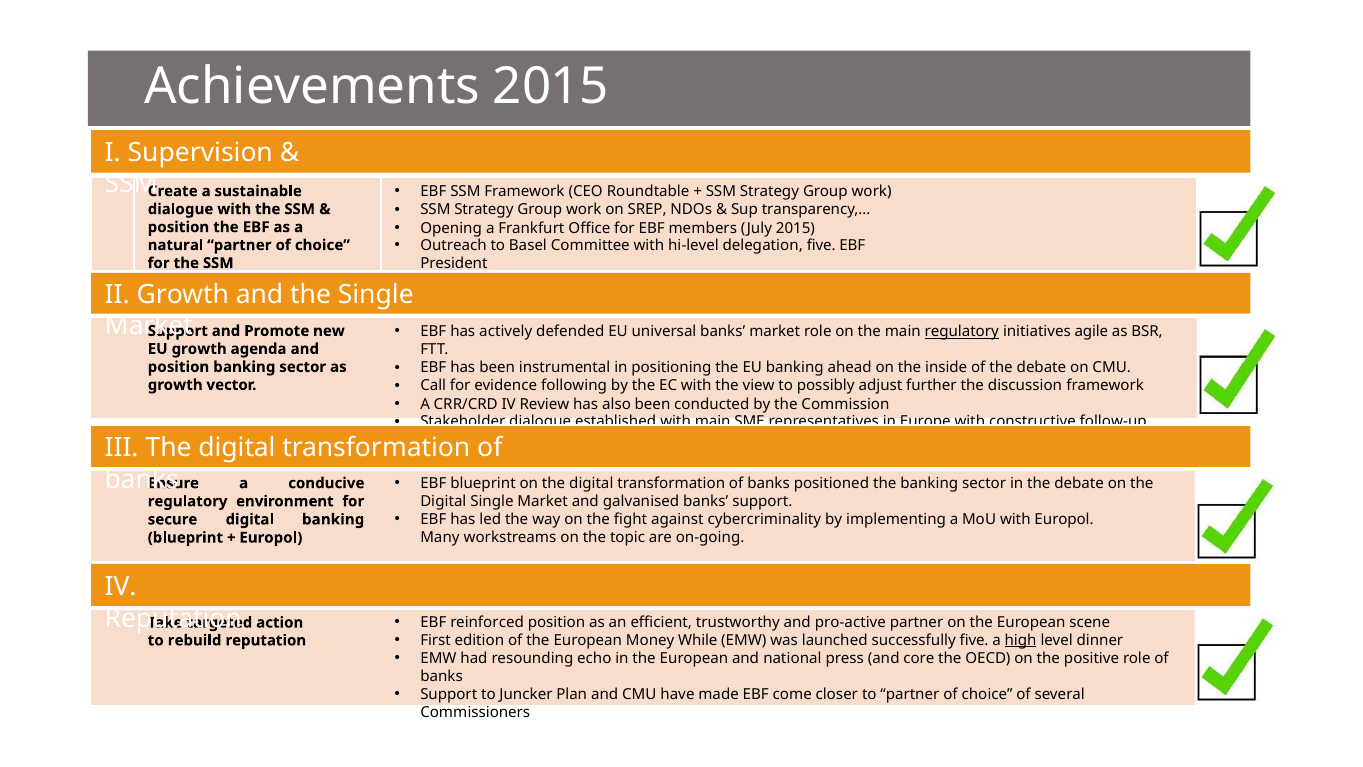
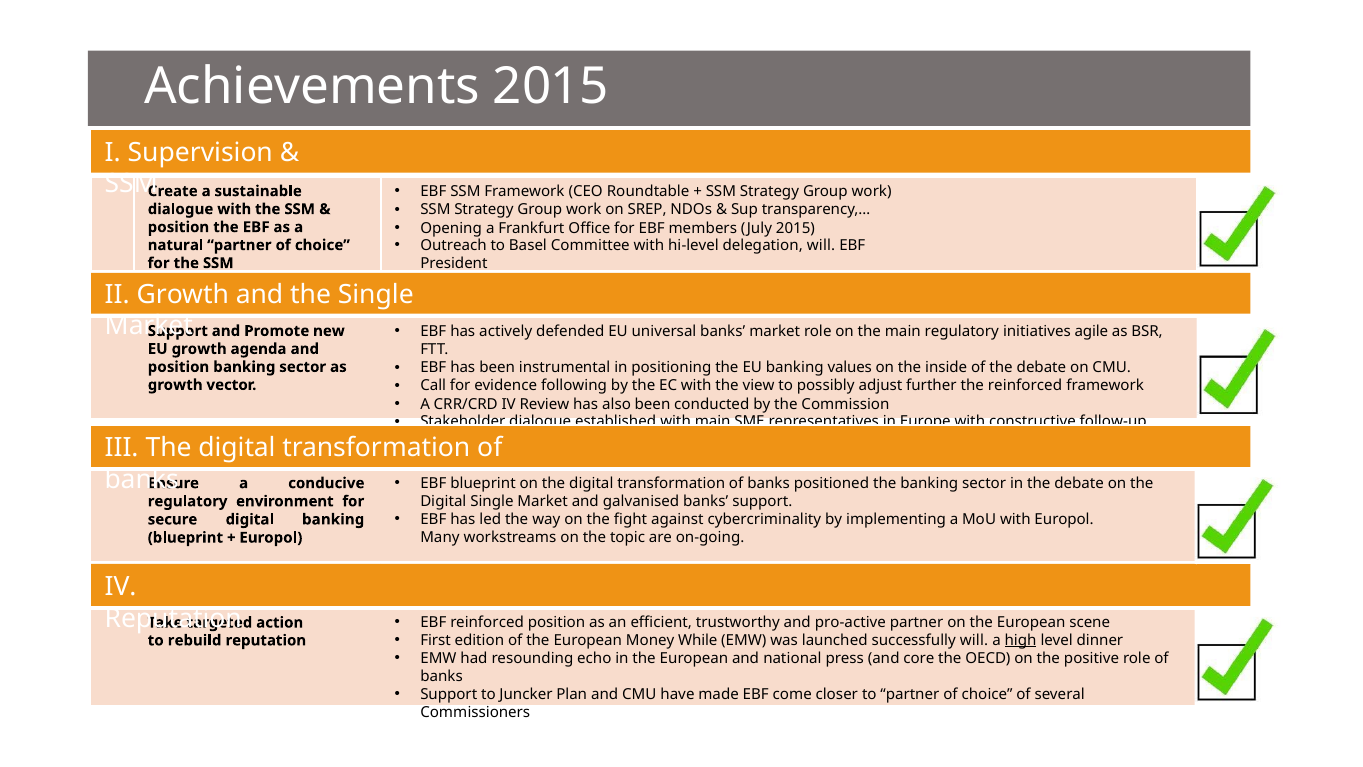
delegation five: five -> will (821, 246)
regulatory underline: present -> none (962, 331)
ahead: ahead -> values (850, 368)
the discussion: discussion -> reinforced (1025, 386)
successfully five: five -> will (974, 640)
